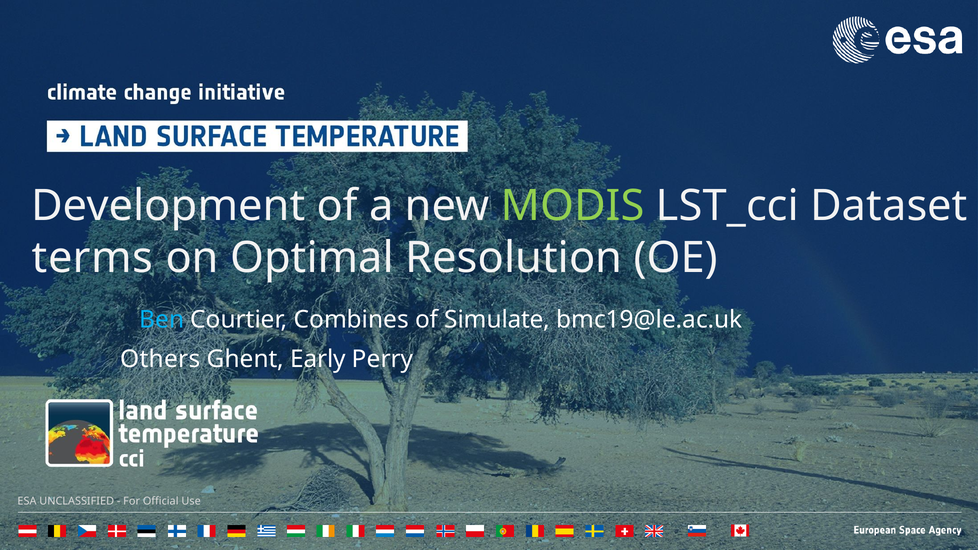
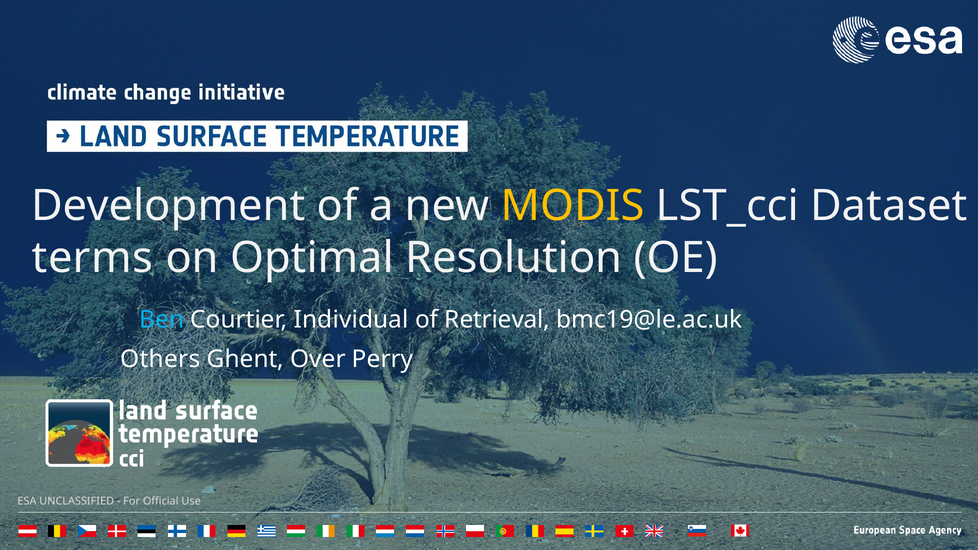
MODIS colour: light green -> yellow (573, 206)
Combines: Combines -> Individual (351, 320)
Simulate: Simulate -> Retrieval (497, 320)
Early: Early -> Over (318, 359)
